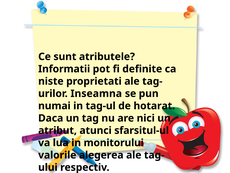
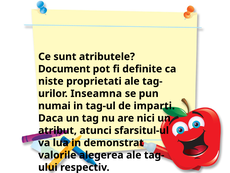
Informatii: Informatii -> Document (64, 69)
hotarat: hotarat -> imparti (154, 106)
monitorului: monitorului -> demonstrat (114, 142)
